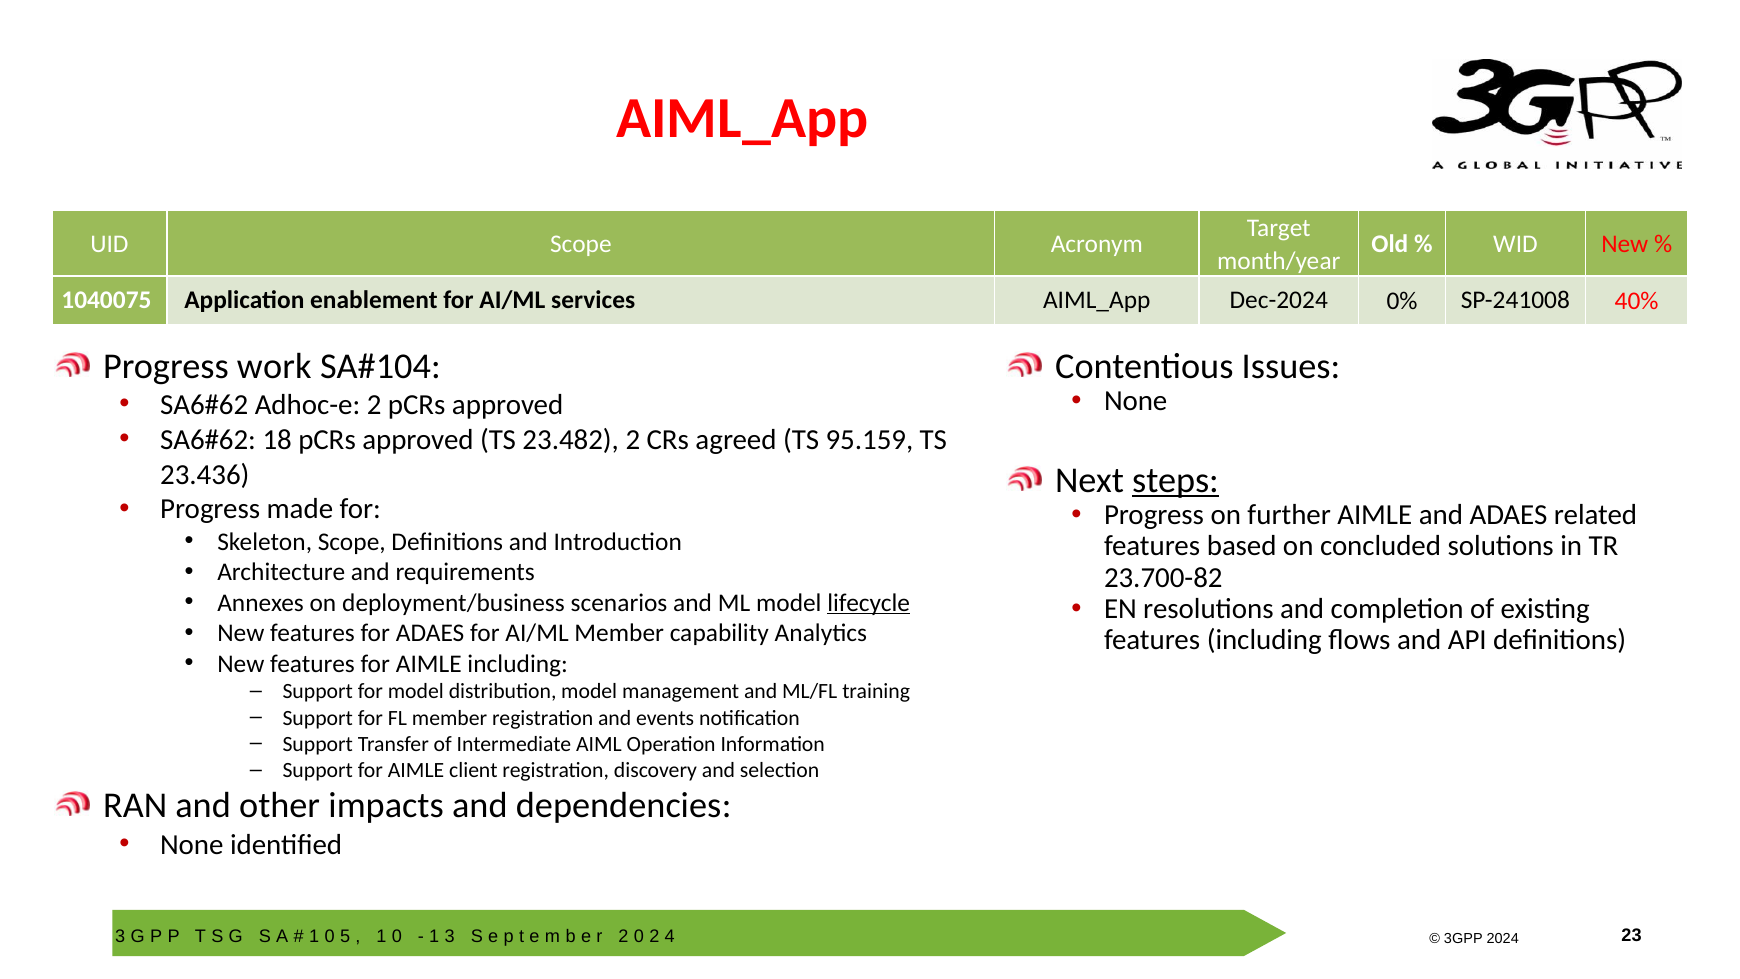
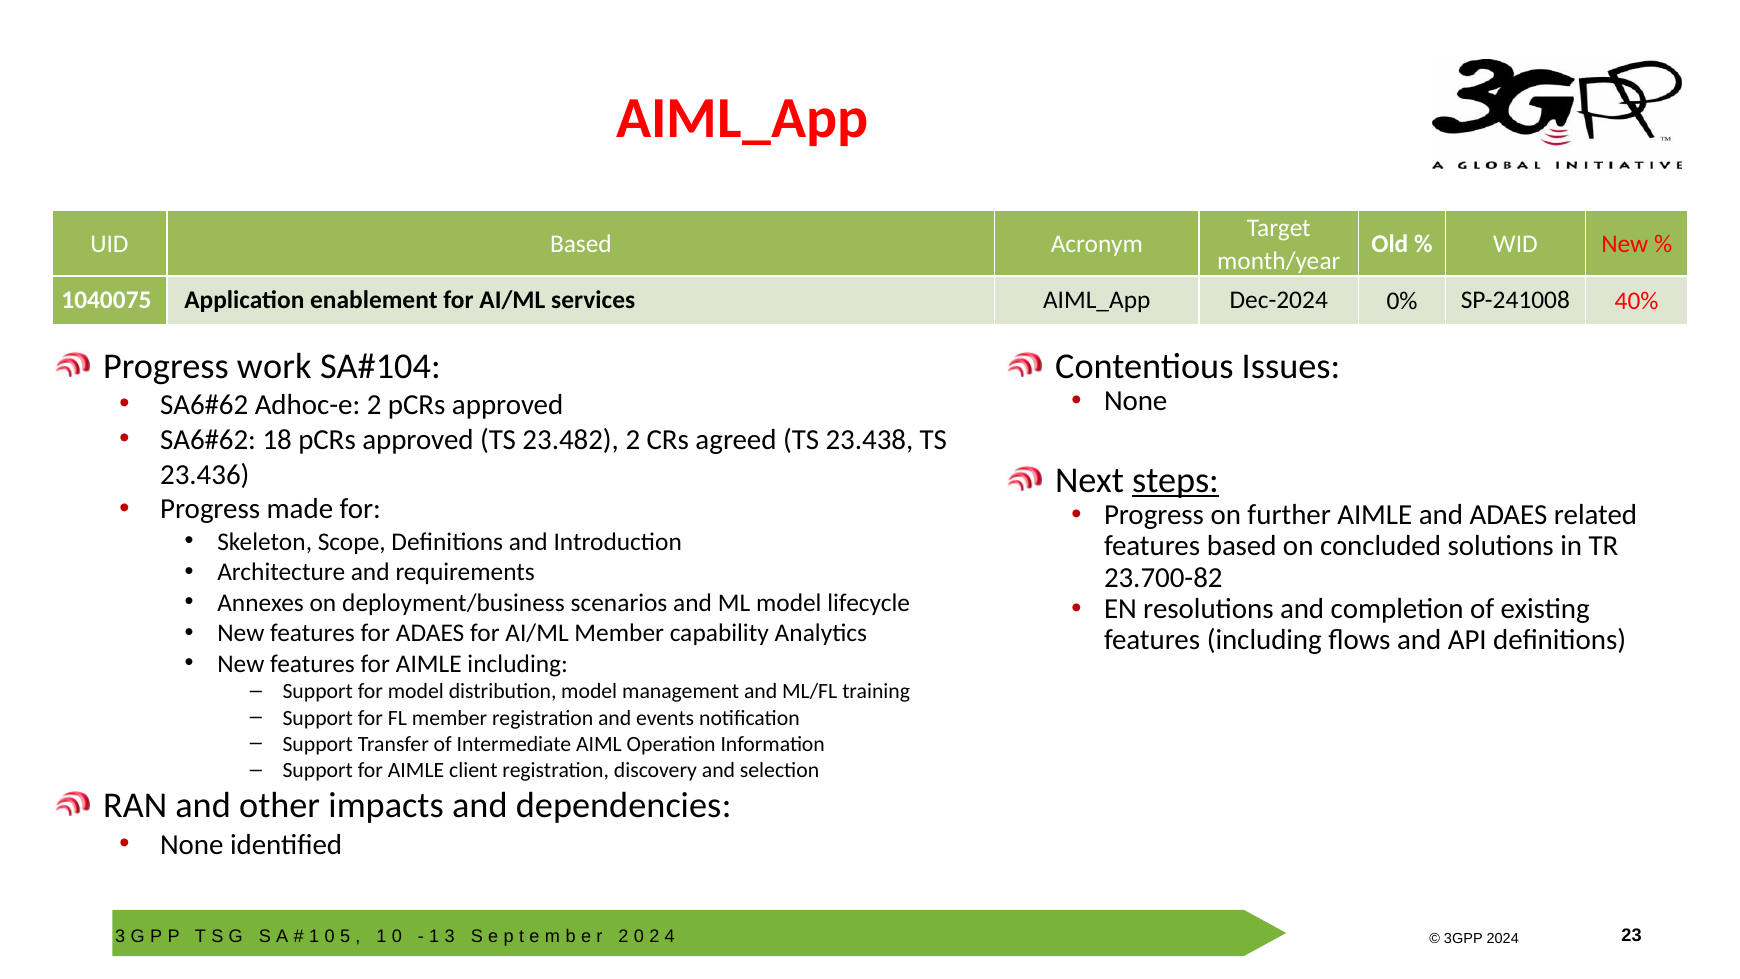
UID Scope: Scope -> Based (581, 244)
95.159: 95.159 -> 23.438 (869, 440)
lifecycle underline: present -> none (869, 603)
